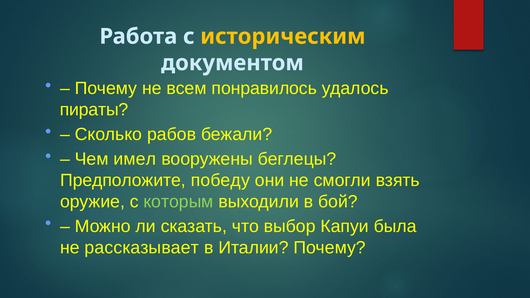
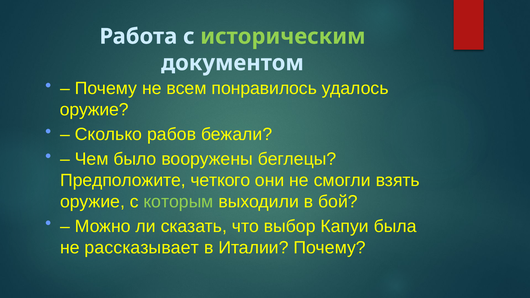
историческим colour: yellow -> light green (283, 36)
пираты: пираты -> оружие (94, 110)
имел: имел -> было (135, 159)
победу: победу -> четкого (220, 180)
